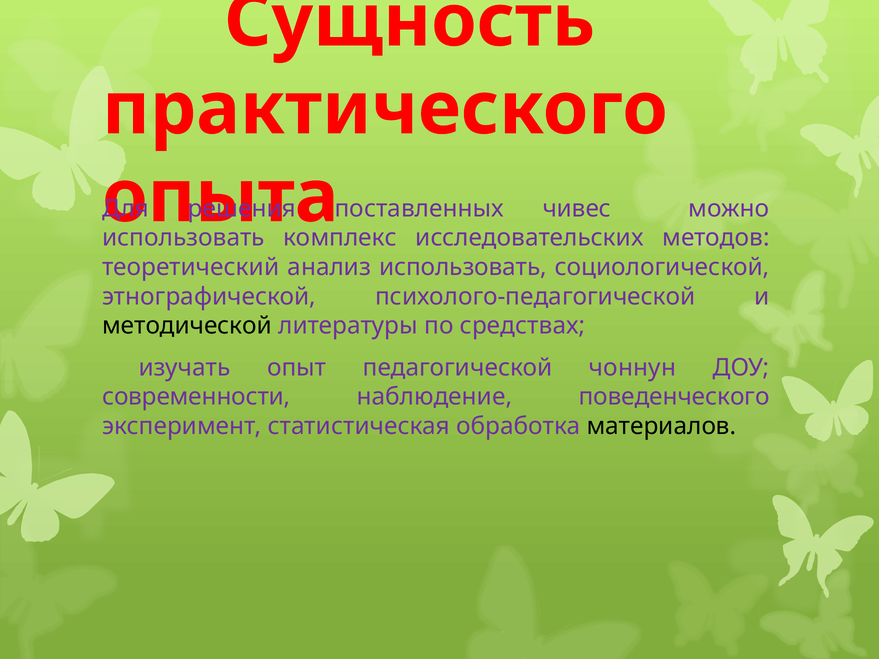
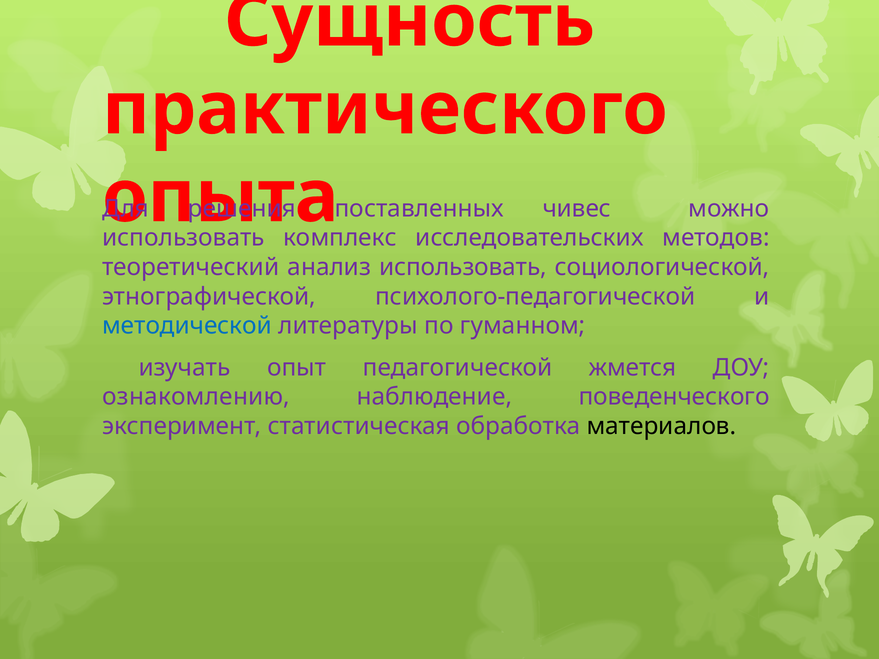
методической colour: black -> blue (187, 326)
средствах: средствах -> гуманном (523, 326)
чоннун: чоннун -> жмется (633, 368)
современности: современности -> ознакомлению (196, 397)
